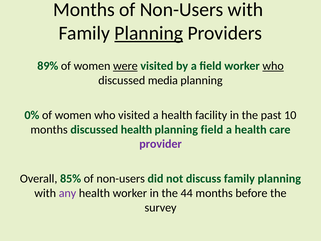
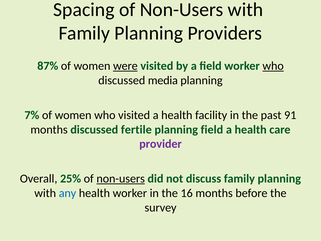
Months: Months -> Spacing (84, 10)
Planning underline: present -> none (149, 33)
89%: 89% -> 87% (48, 66)
0%: 0% -> 7% (32, 115)
10: 10 -> 91 (290, 115)
discussed health: health -> fertile (136, 129)
85%: 85% -> 25% (71, 178)
non-users underline: none -> present (121, 178)
any colour: purple -> blue (67, 193)
44: 44 -> 16 (187, 193)
